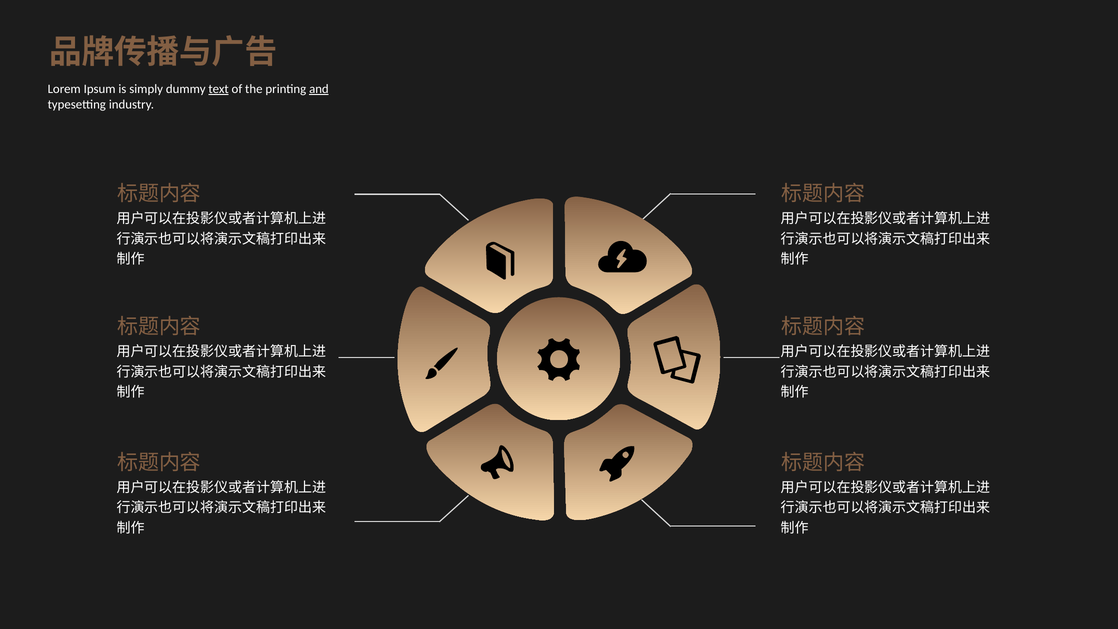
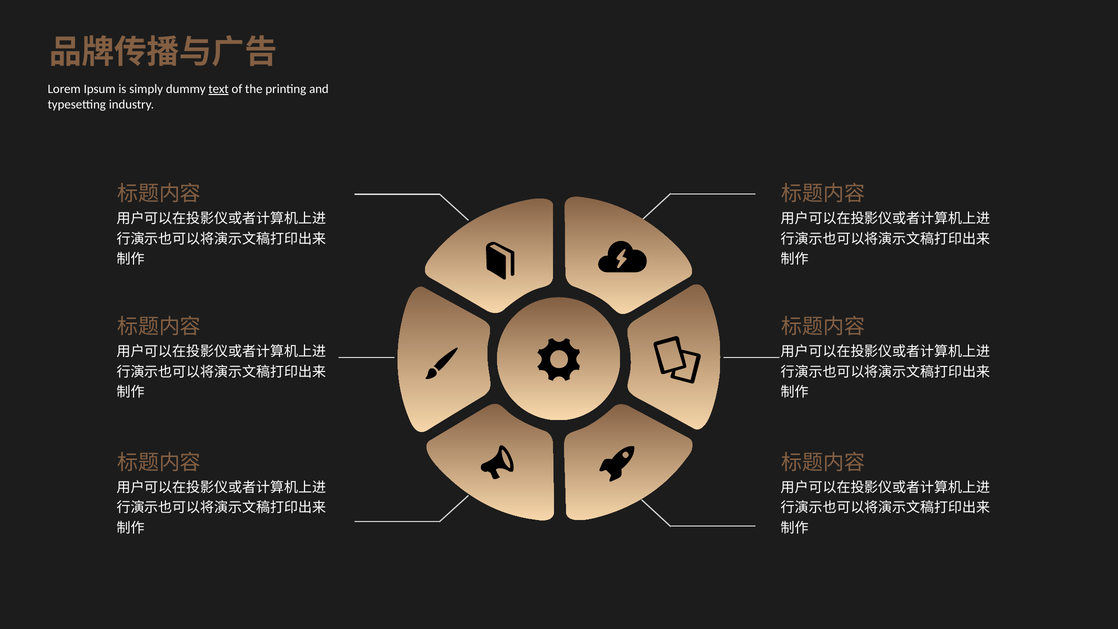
and underline: present -> none (319, 89)
